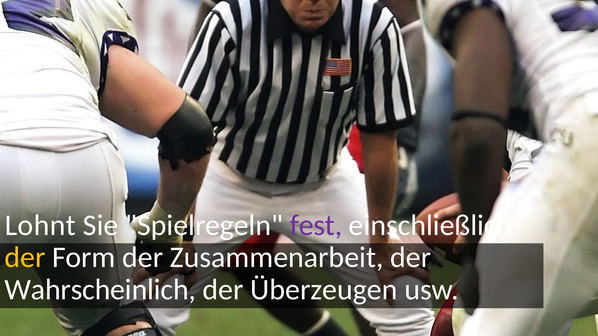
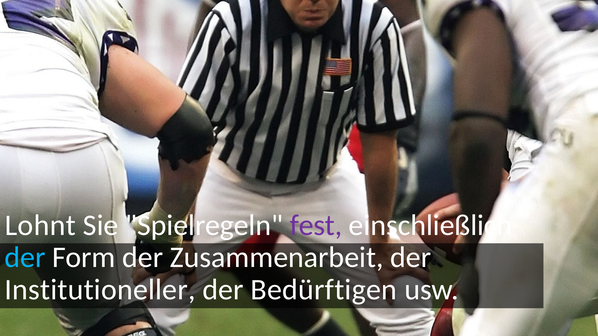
der colour: yellow -> light blue (25, 258)
Wahrscheinlich: Wahrscheinlich -> Institutioneller (100, 290)
Überzeugen: Überzeugen -> Bedürftigen (324, 290)
